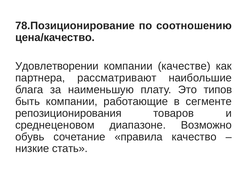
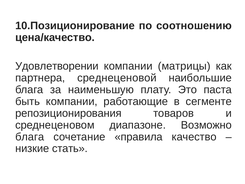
78.Позиционирование: 78.Позиционирование -> 10.Позиционирование (75, 26)
качестве: качестве -> матрицы (184, 66)
рассматривают: рассматривают -> среднеценовой (117, 78)
типов: типов -> паста (218, 90)
обувь: обувь -> блага (30, 137)
